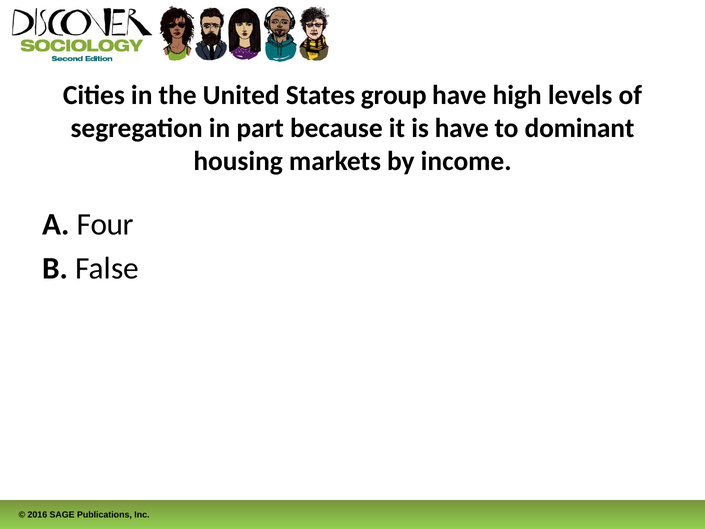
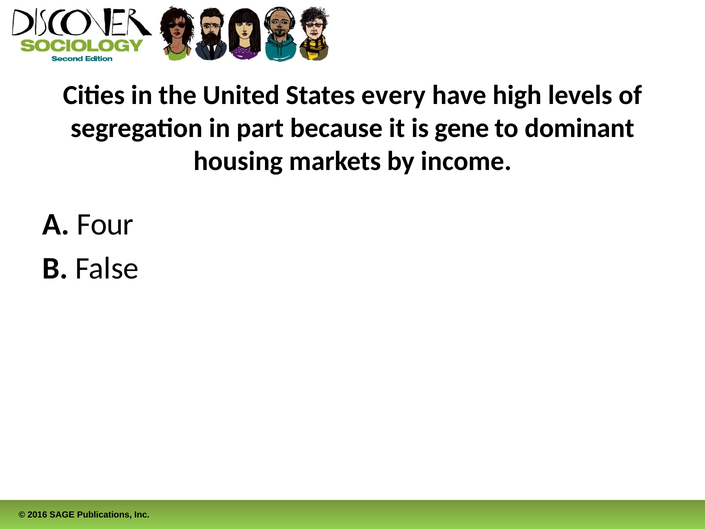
group: group -> every (393, 95)
is have: have -> gene (462, 128)
